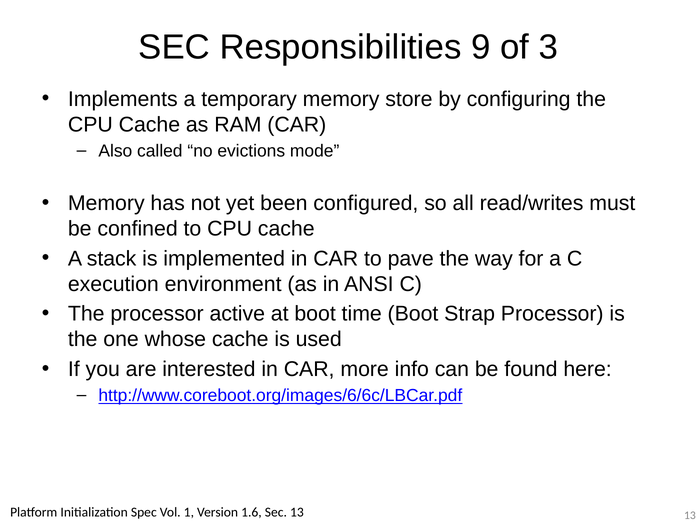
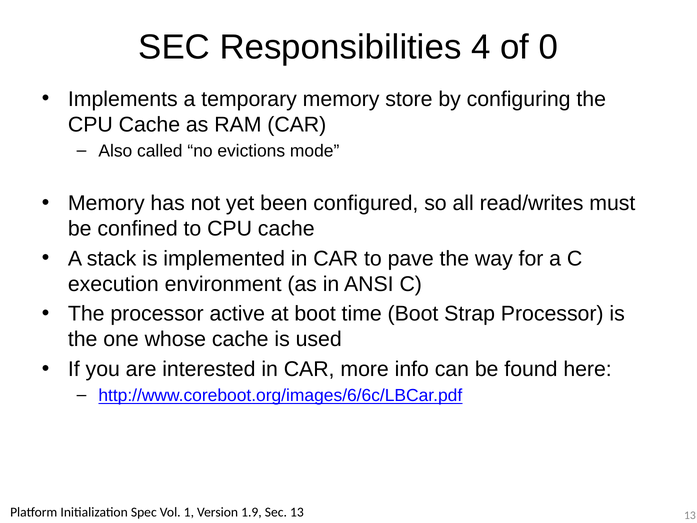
9: 9 -> 4 (481, 47)
3: 3 -> 0 (548, 47)
1.6: 1.6 -> 1.9 (251, 512)
